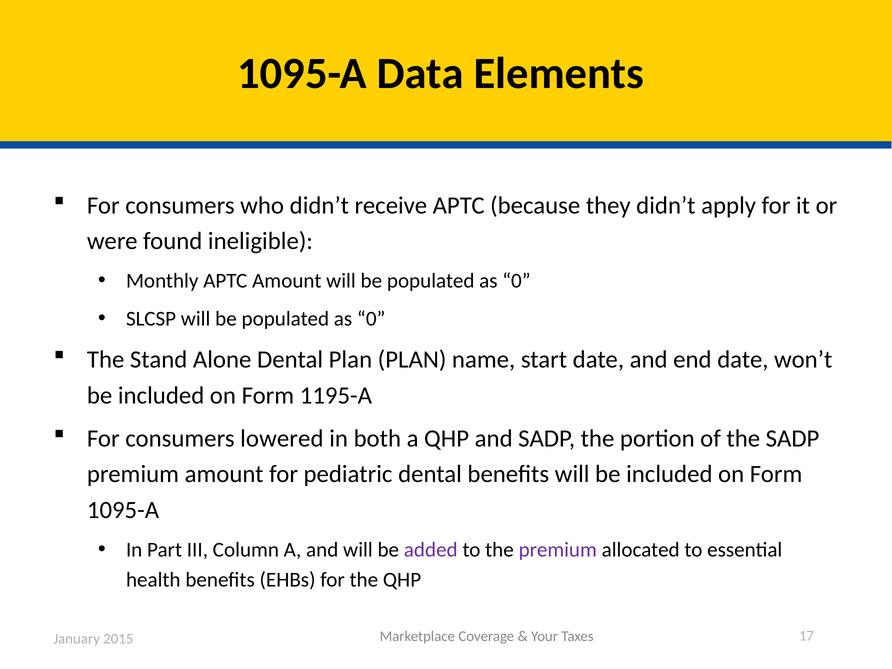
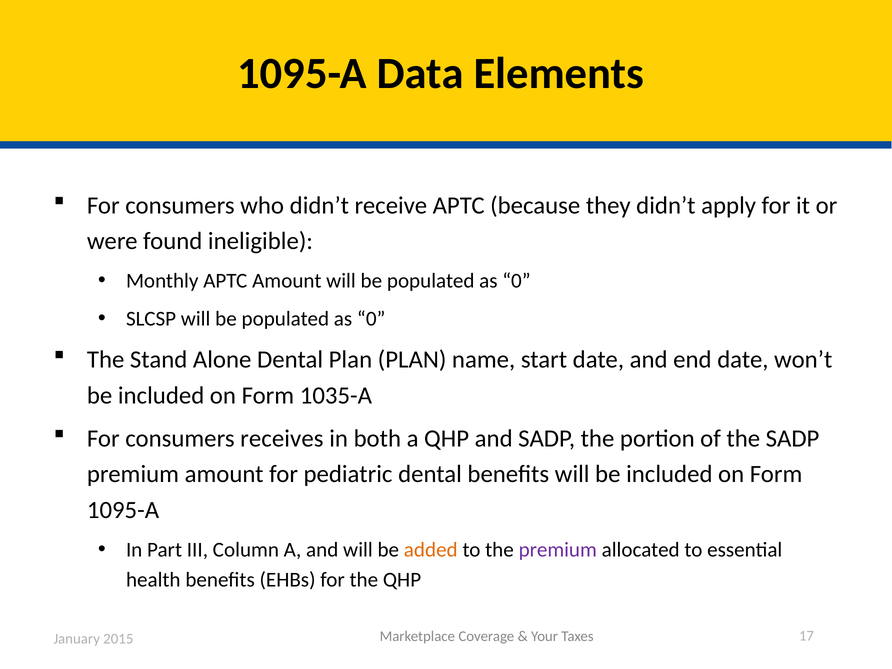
1195-A: 1195-A -> 1035-A (336, 395)
lowered: lowered -> receives (282, 439)
added colour: purple -> orange (431, 550)
